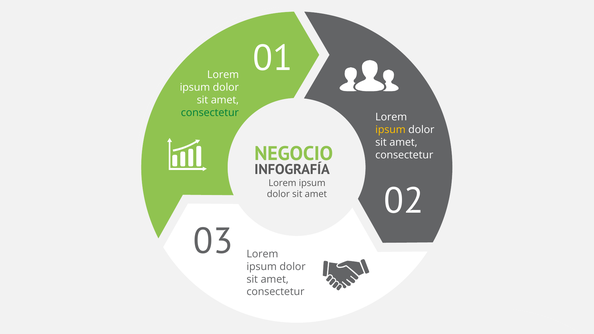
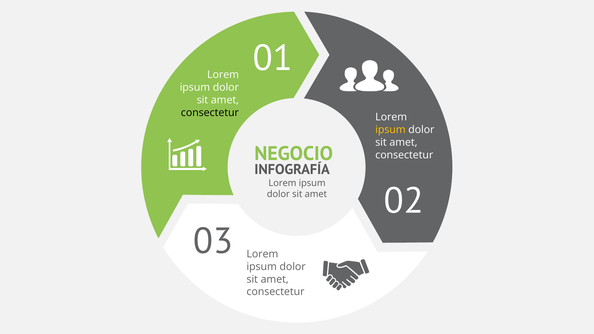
consectetur colour: green -> black (210, 113)
